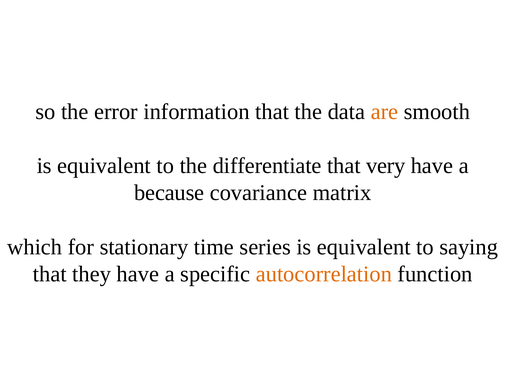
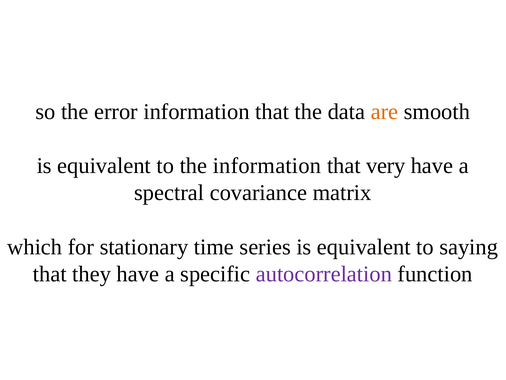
the differentiate: differentiate -> information (267, 166)
because: because -> spectral (169, 193)
autocorrelation colour: orange -> purple (324, 274)
